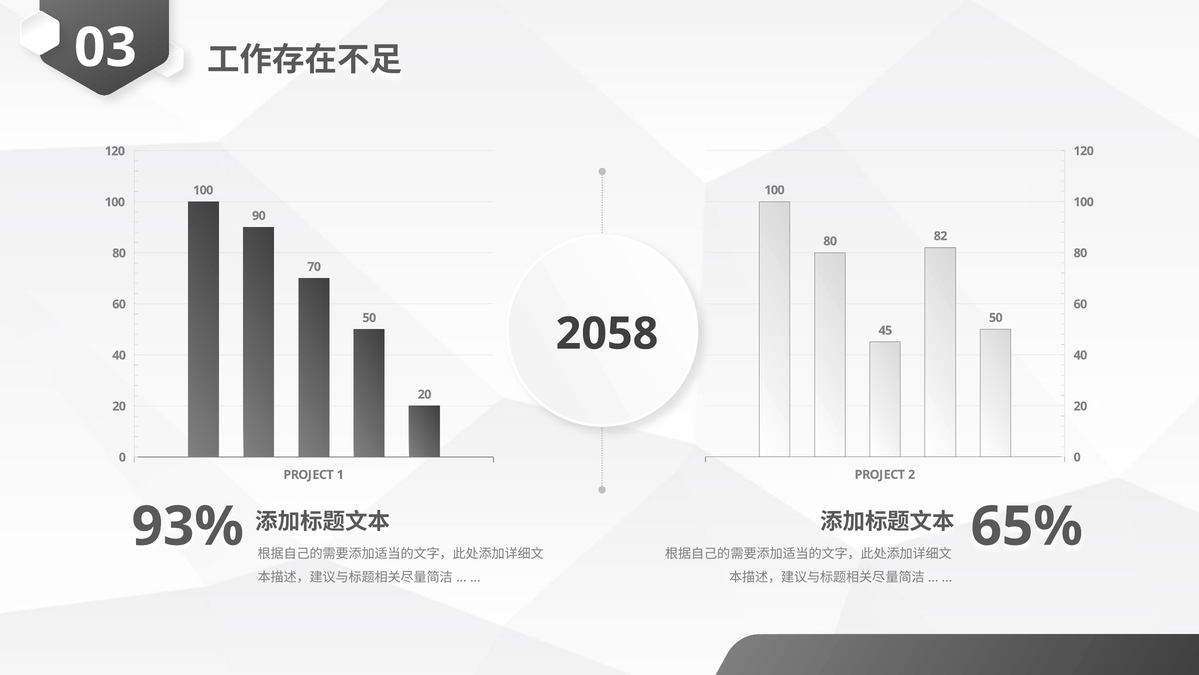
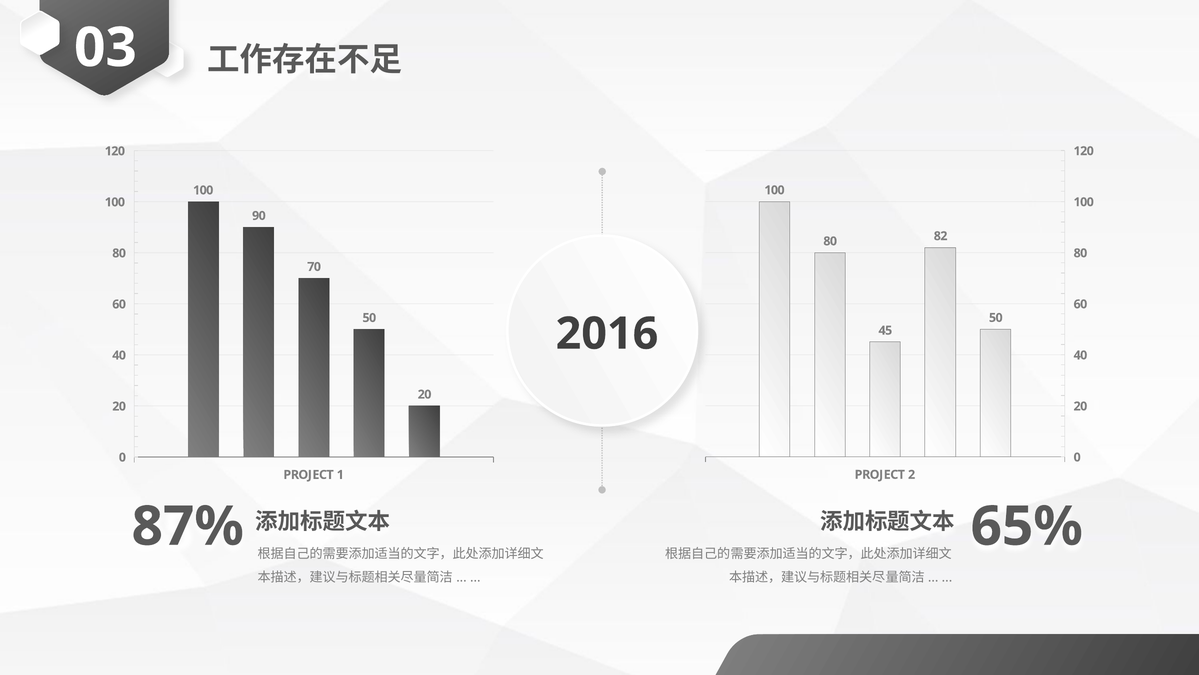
2058: 2058 -> 2016 (607, 334)
93%: 93% -> 87% (188, 526)
